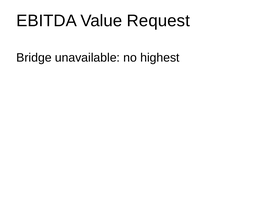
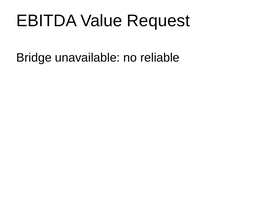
highest: highest -> reliable (160, 57)
